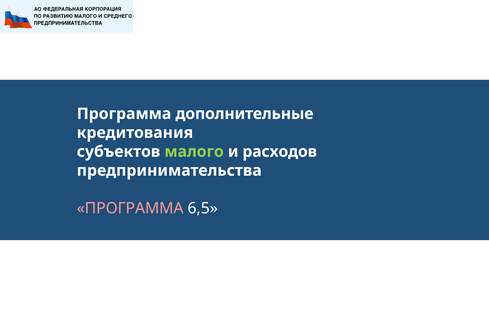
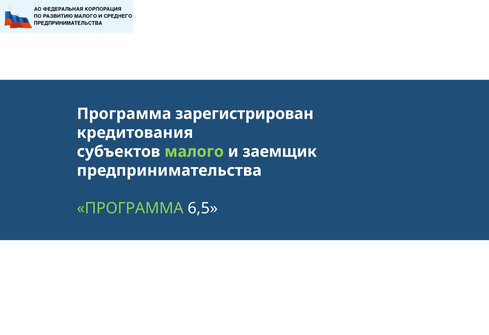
дополнительные: дополнительные -> зарегистрирован (244, 114)
расходов: расходов -> заемщик (280, 152)
ПРОГРАММА colour: pink -> light green (130, 209)
